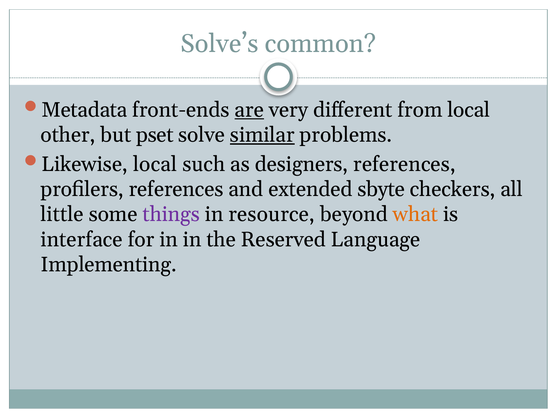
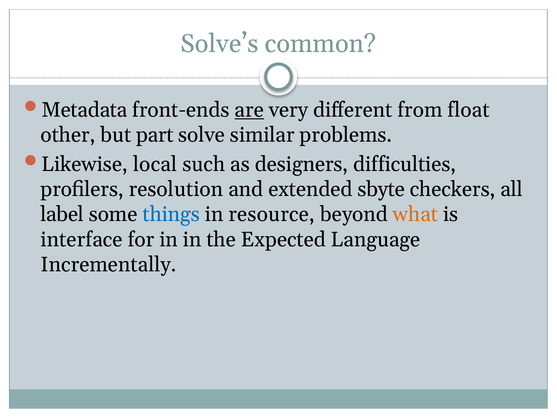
from local: local -> float (469, 110)
pset: pset -> part (155, 135)
similar underline: present -> none (262, 135)
designers references: references -> difficulties (405, 164)
profilers references: references -> resolution (176, 189)
little: little -> label (62, 214)
things colour: purple -> blue (171, 214)
Reserved: Reserved -> Expected (283, 239)
Implementing: Implementing -> Incrementally (109, 264)
